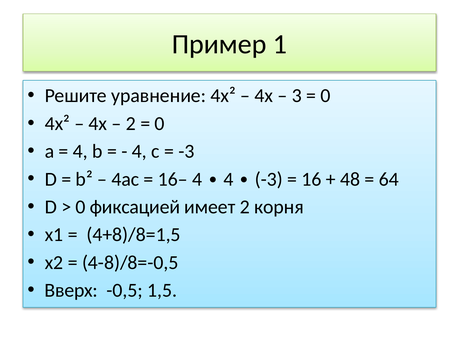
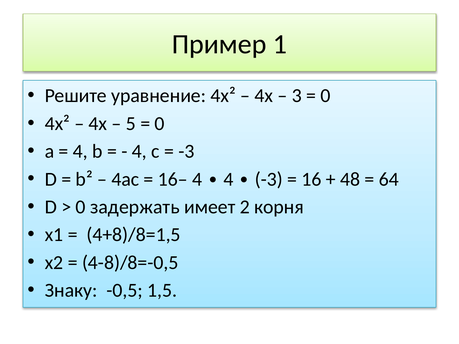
2: 2 -> 5 (131, 124)
фиксацией: фиксацией -> задержать (135, 207)
Вверх: Вверх -> Знаку (71, 291)
